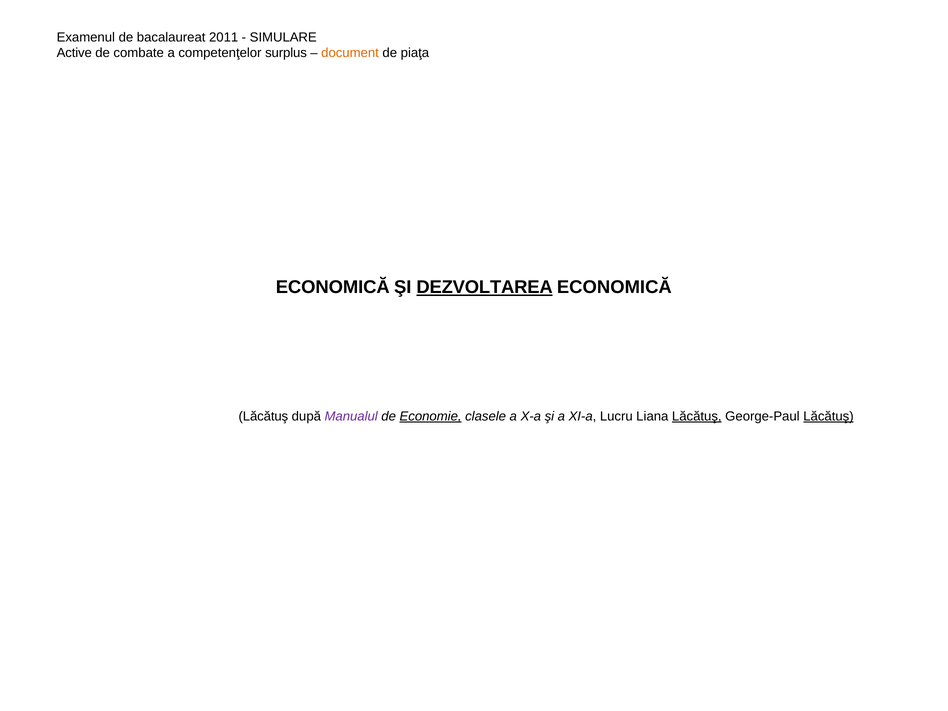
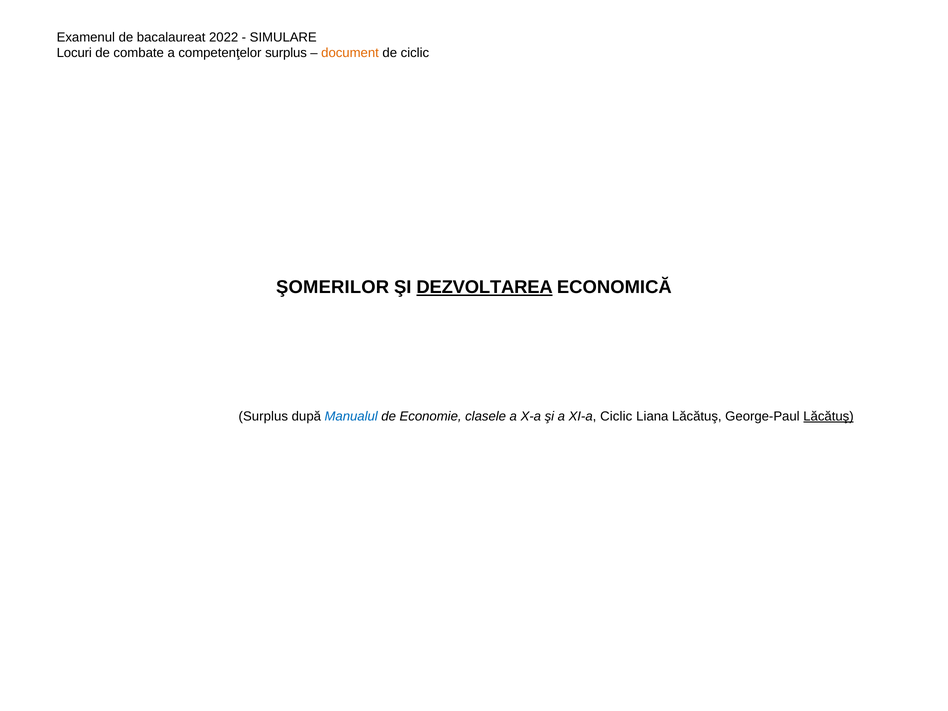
2011: 2011 -> 2022 (224, 37)
Active: Active -> Locuri (74, 53)
de piaţa: piaţa -> ciclic (415, 53)
ECONOMICĂ: ECONOMICĂ -> ŞOMERILOR (333, 287)
Lăcătuş: Lăcătuş -> Surplus (263, 416)
Manualul colour: purple -> blue (351, 416)
Economie underline: present -> none (431, 416)
XI-a Lucru: Lucru -> Ciclic (616, 416)
Lăcătuş underline: present -> none (697, 416)
